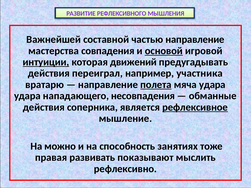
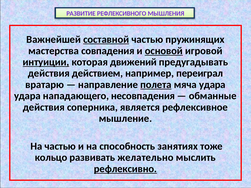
составной underline: none -> present (106, 40)
частью направление: направление -> пружинящих (195, 40)
переиграл: переиграл -> действием (97, 73)
участника: участника -> переиграл (200, 73)
рефлексивное underline: present -> none (195, 107)
На можно: можно -> частью (60, 146)
правая: правая -> кольцо (51, 158)
показывают: показывают -> желательно (146, 158)
рефлексивно underline: none -> present (125, 169)
